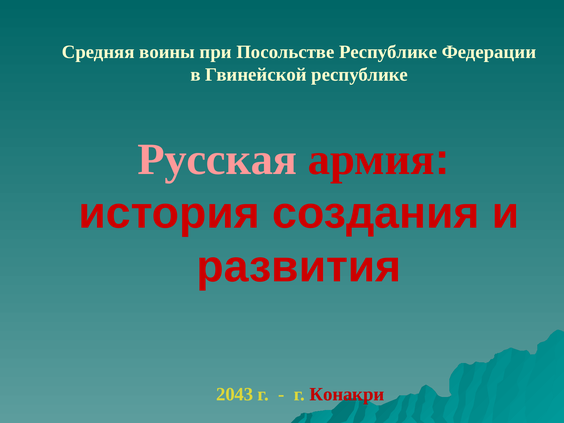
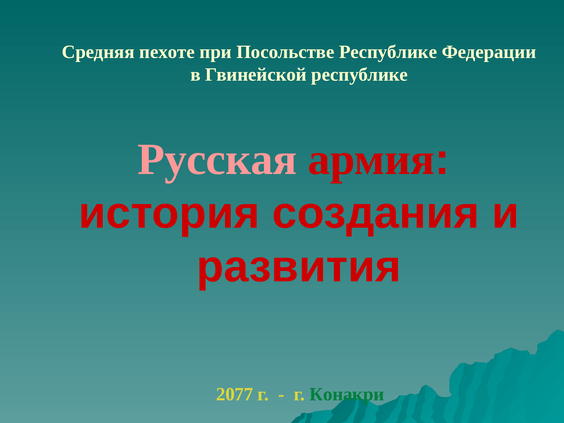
воины: воины -> пехоте (167, 52)
2043: 2043 -> 2077 (235, 394)
Конакри colour: red -> green (347, 394)
